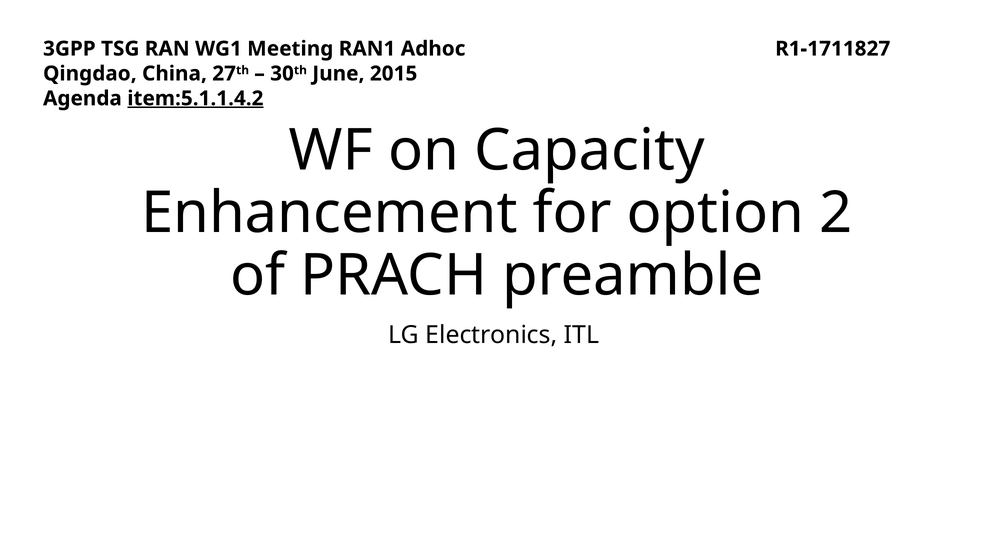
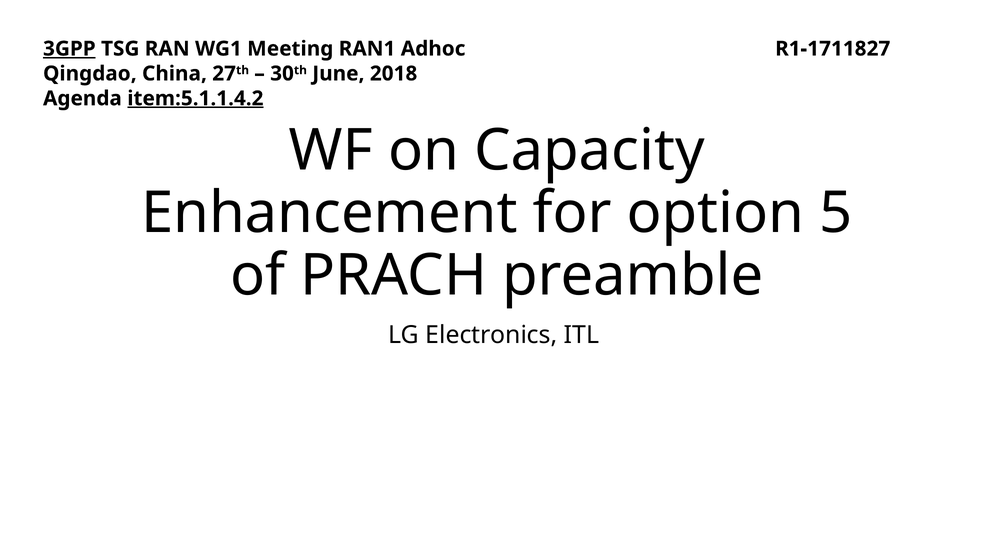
3GPP underline: none -> present (69, 49)
2015: 2015 -> 2018 (394, 74)
2: 2 -> 5 (836, 213)
